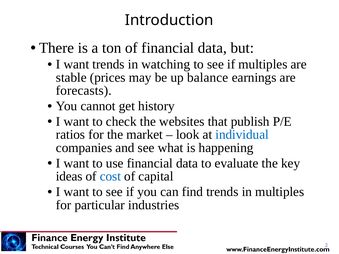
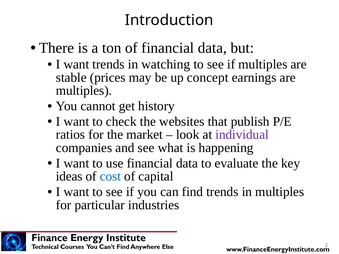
balance: balance -> concept (208, 78)
forecasts: forecasts -> multiples (84, 91)
individual colour: blue -> purple (242, 135)
